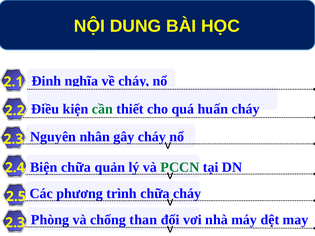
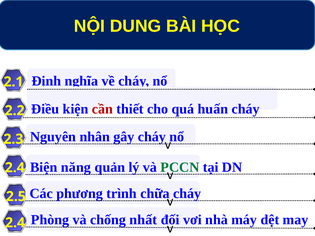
cần colour: green -> red (102, 109)
Biện chữa: chữa -> năng (76, 167)
than: than -> nhất (143, 220)
2.3: 2.3 -> 2.4 (15, 223)
